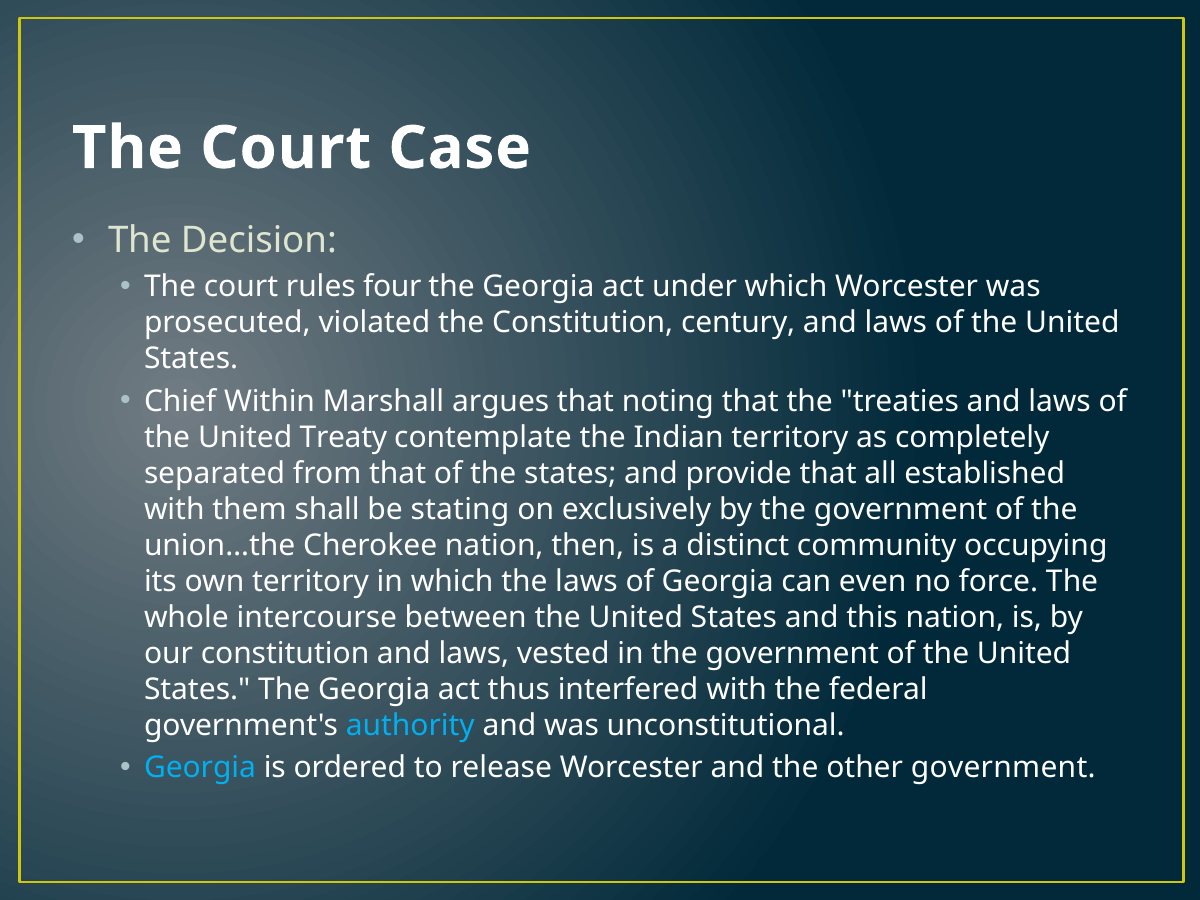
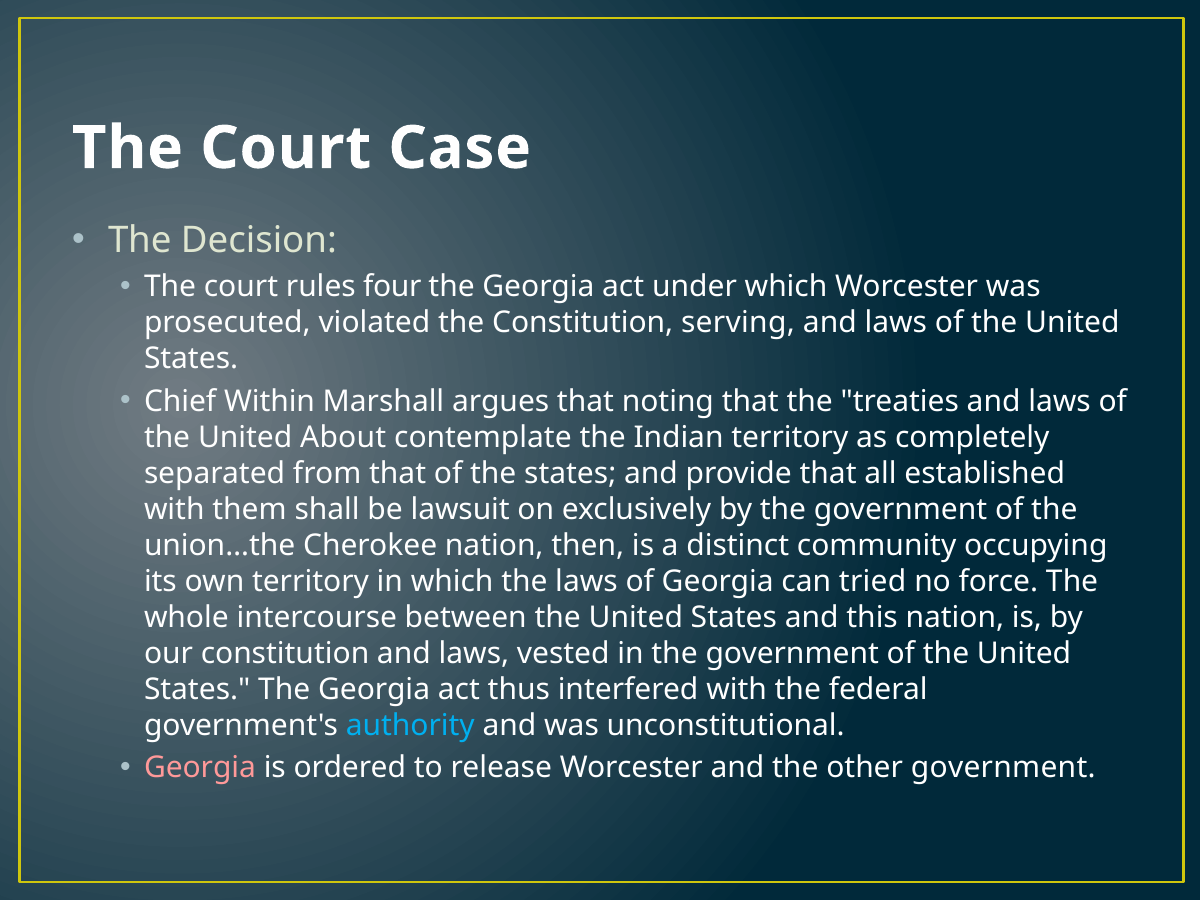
century: century -> serving (738, 323)
Treaty: Treaty -> About (343, 437)
stating: stating -> lawsuit (460, 509)
even: even -> tried (873, 581)
Georgia colour: light blue -> pink (200, 768)
